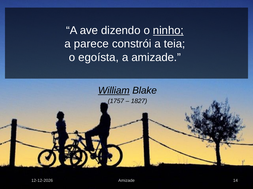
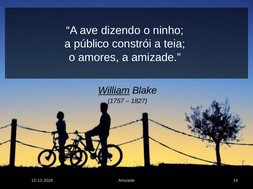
ninho underline: present -> none (168, 31)
parece: parece -> público (91, 44)
egoísta: egoísta -> amores (99, 58)
